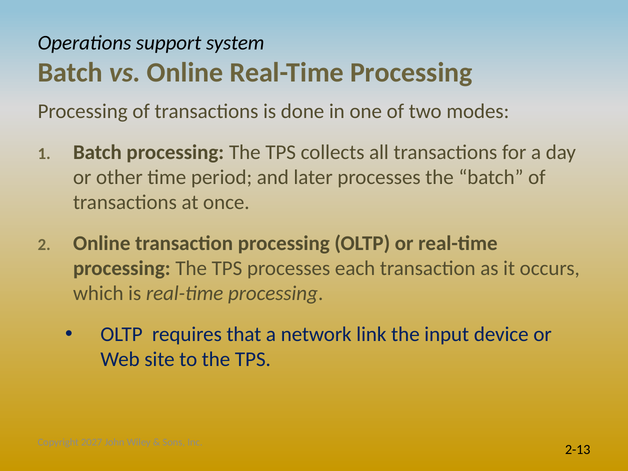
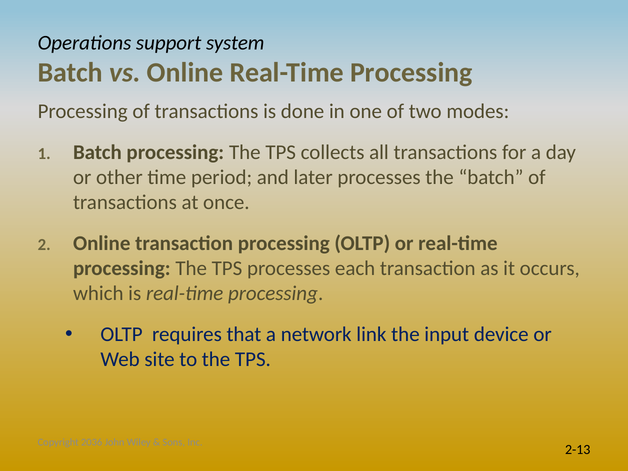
2027: 2027 -> 2036 (92, 442)
